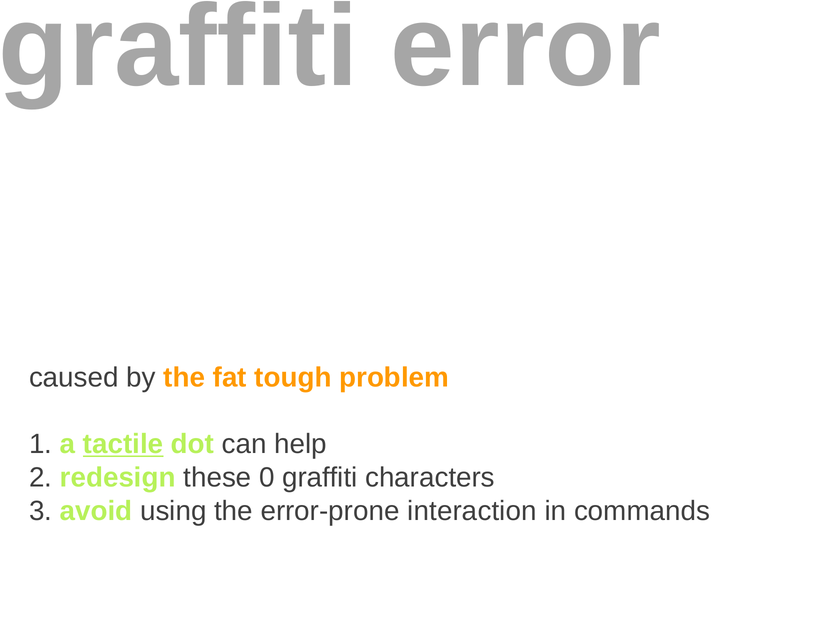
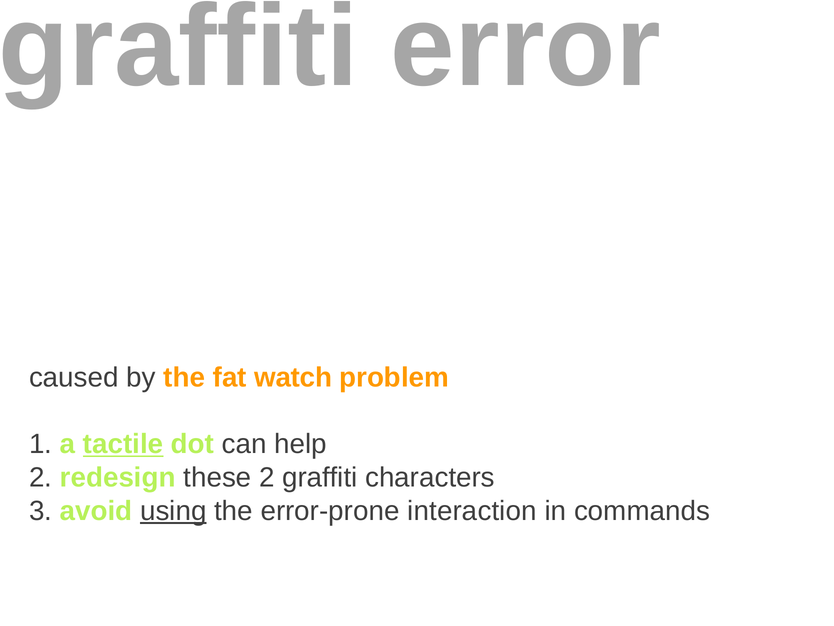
tough: tough -> watch (293, 377)
these 0: 0 -> 2 (267, 477)
using underline: none -> present (173, 511)
